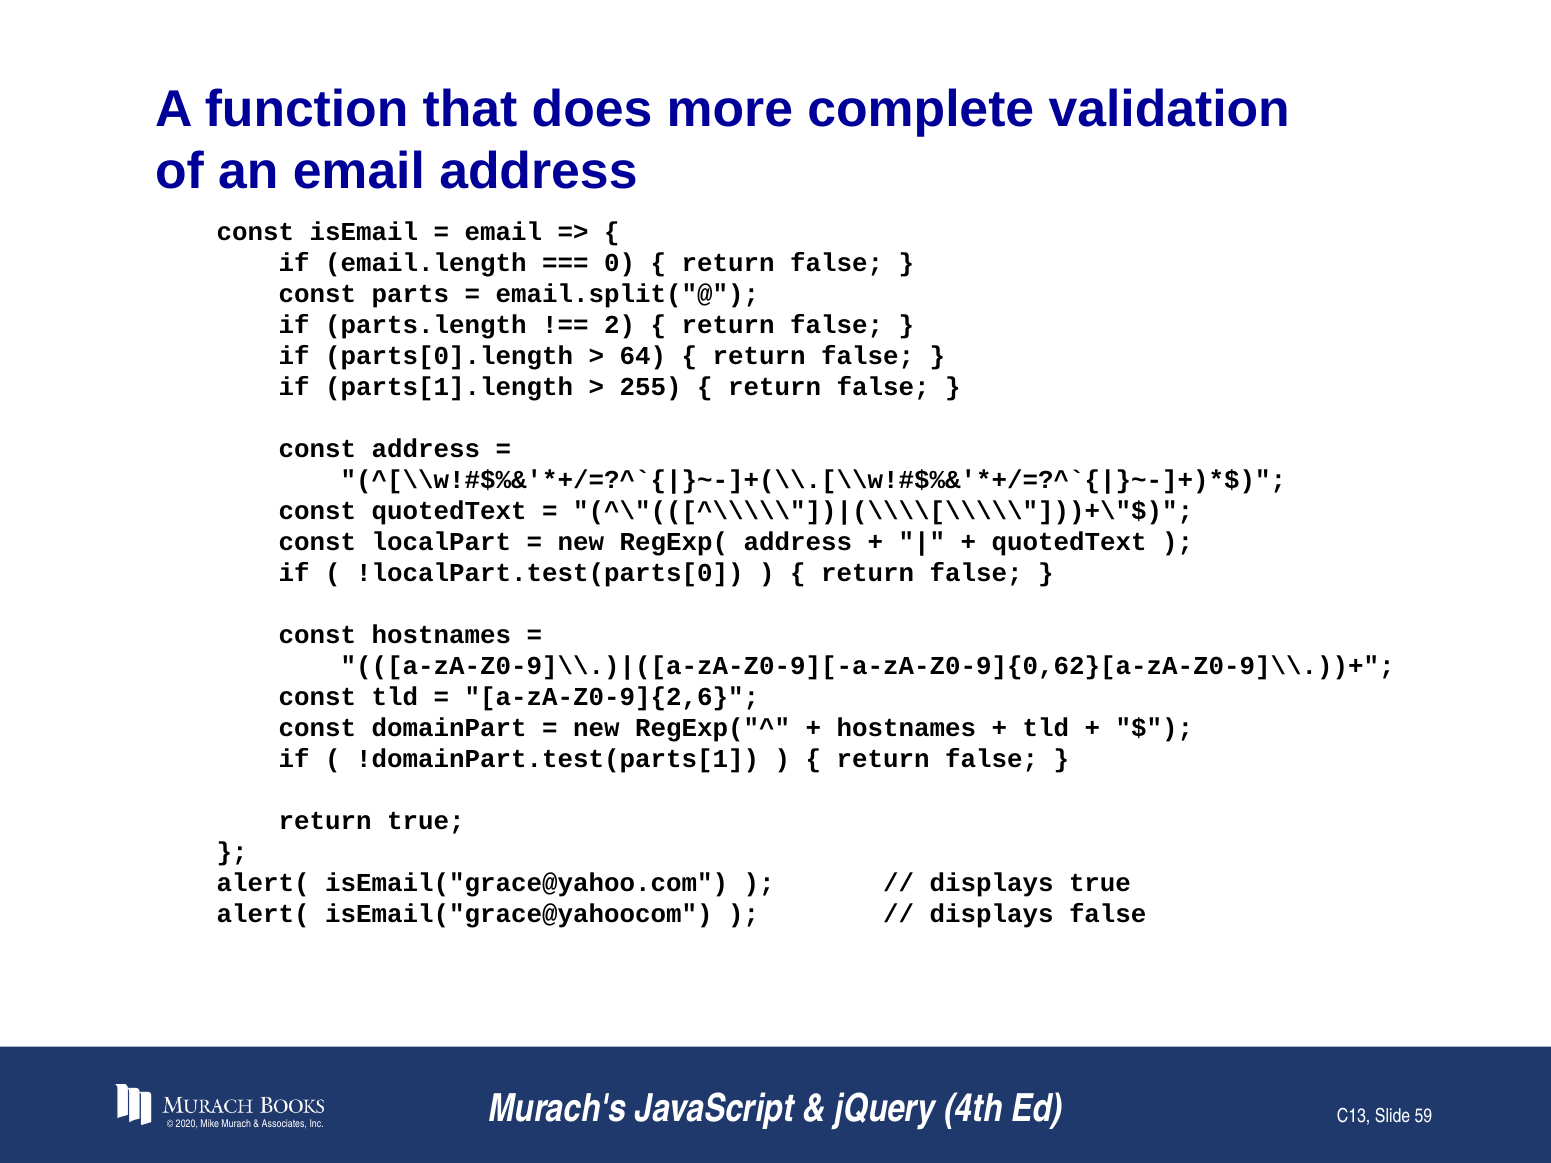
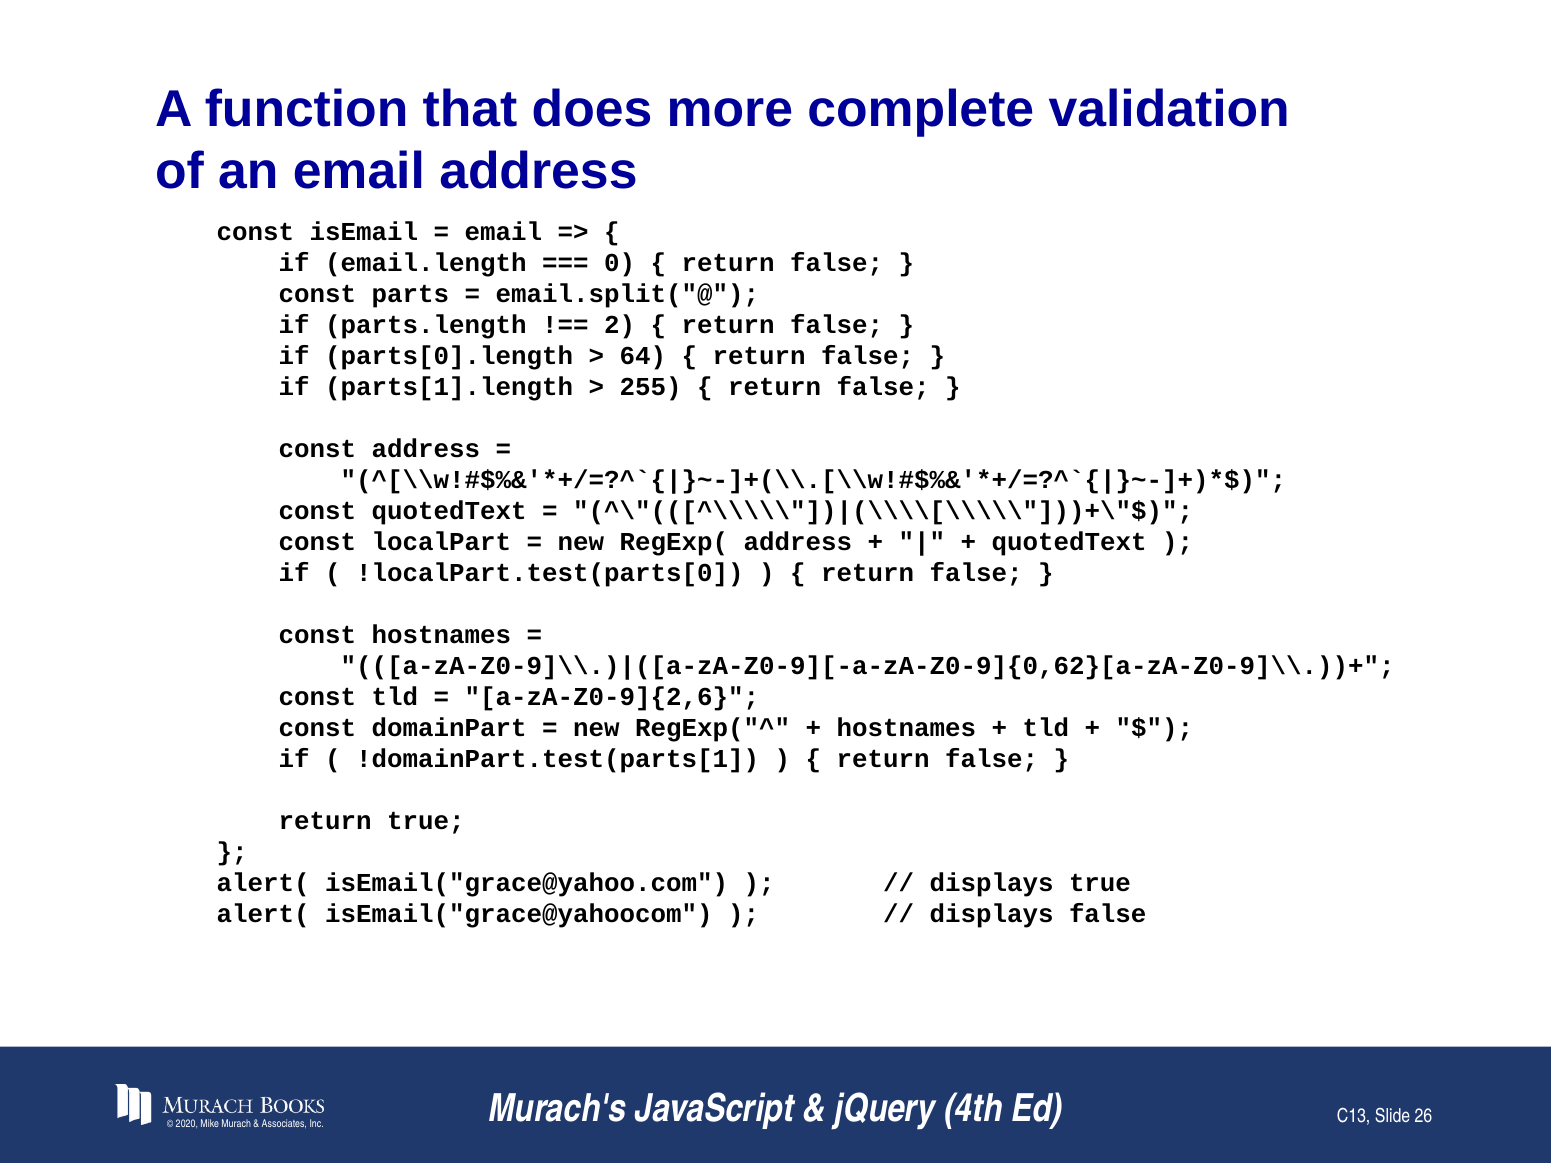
59: 59 -> 26 (1423, 1116)
